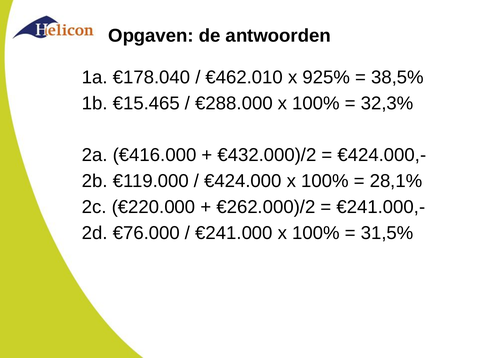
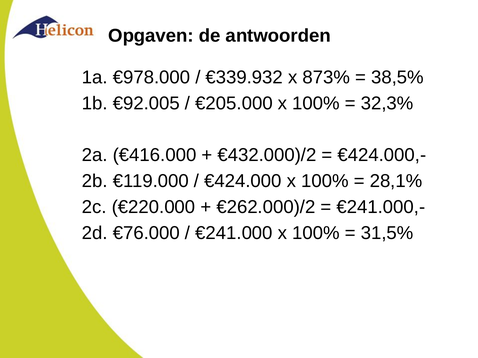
€178.040: €178.040 -> €978.000 (151, 77)
€462.010: €462.010 -> €339.932 (244, 77)
925%: 925% -> 873% (326, 77)
€15.465: €15.465 -> €92.005 (146, 103)
€288.000: €288.000 -> €205.000 (234, 103)
